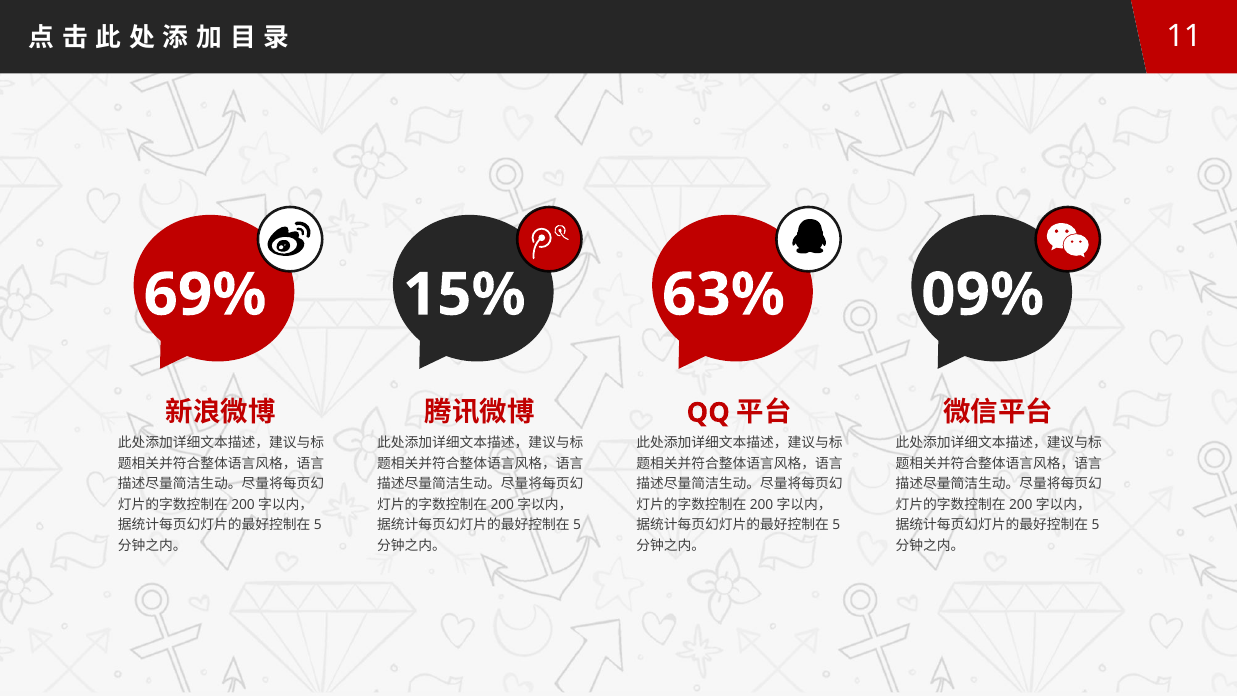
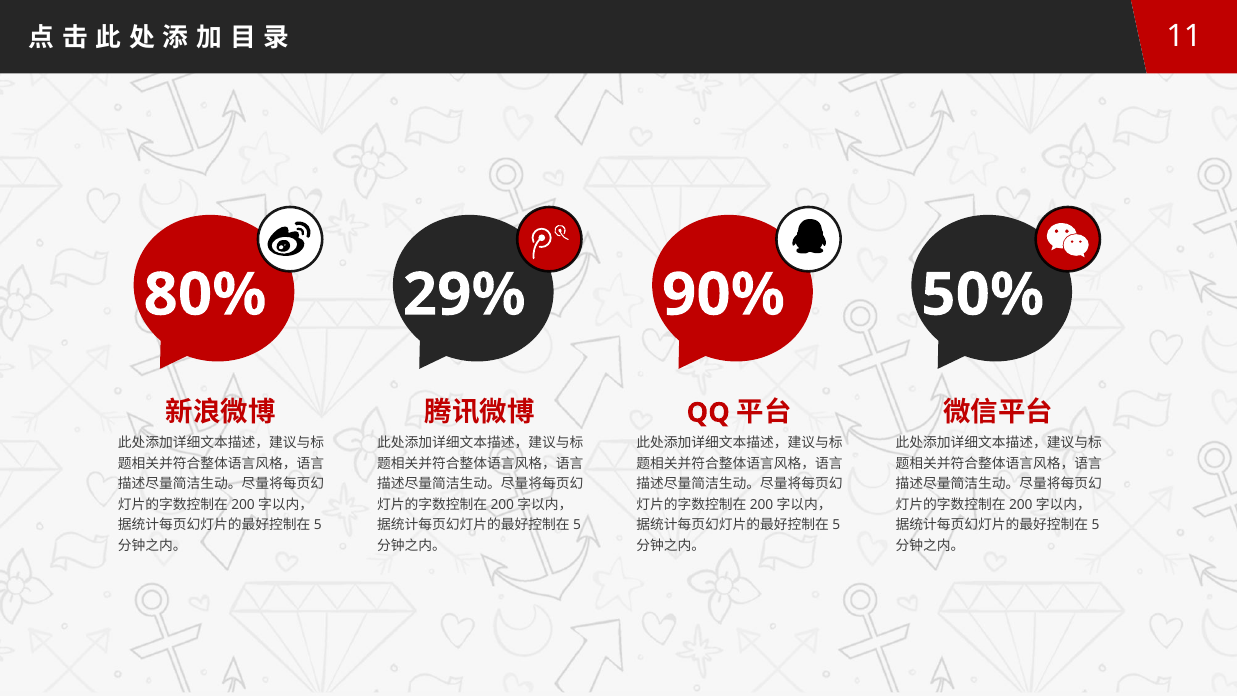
69%: 69% -> 80% (205, 295)
15%: 15% -> 29% (464, 295)
63%: 63% -> 90% (724, 295)
09%: 09% -> 50% (983, 295)
